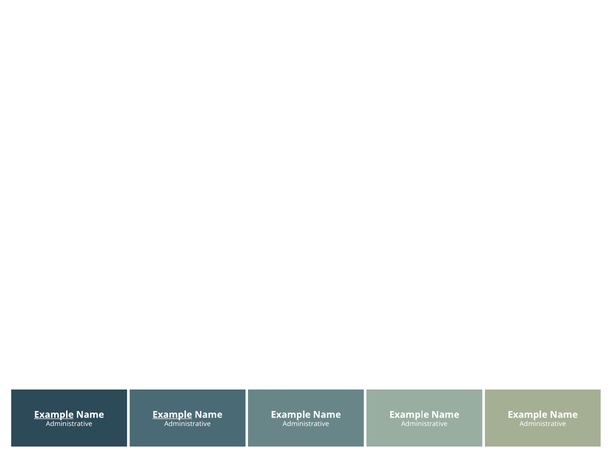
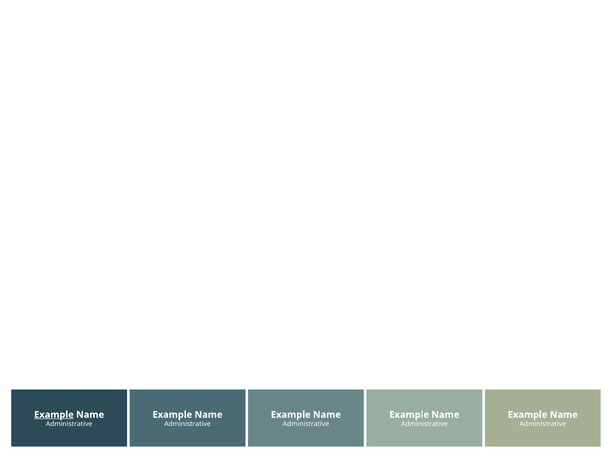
Example underline: present -> none (172, 415)
